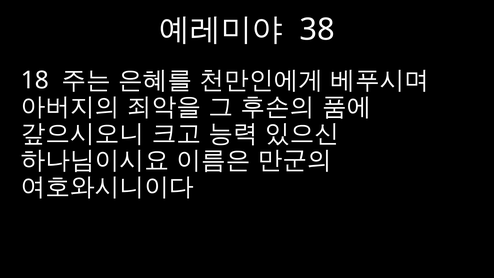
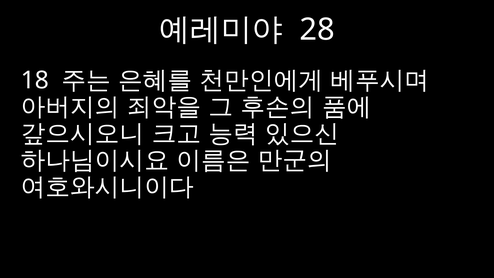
38: 38 -> 28 (317, 30)
